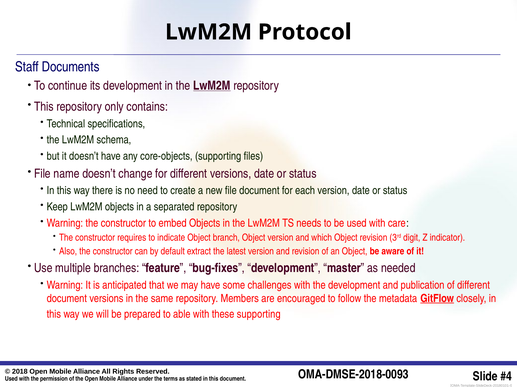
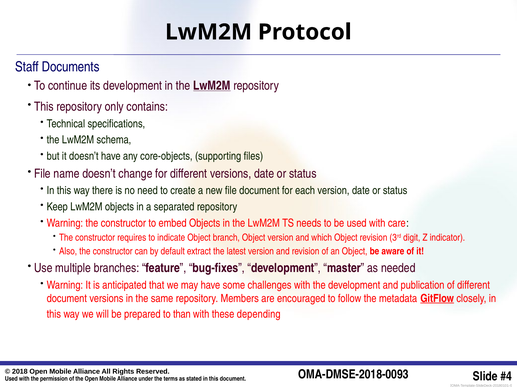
able: able -> than (182, 315)
these supporting: supporting -> depending (259, 315)
